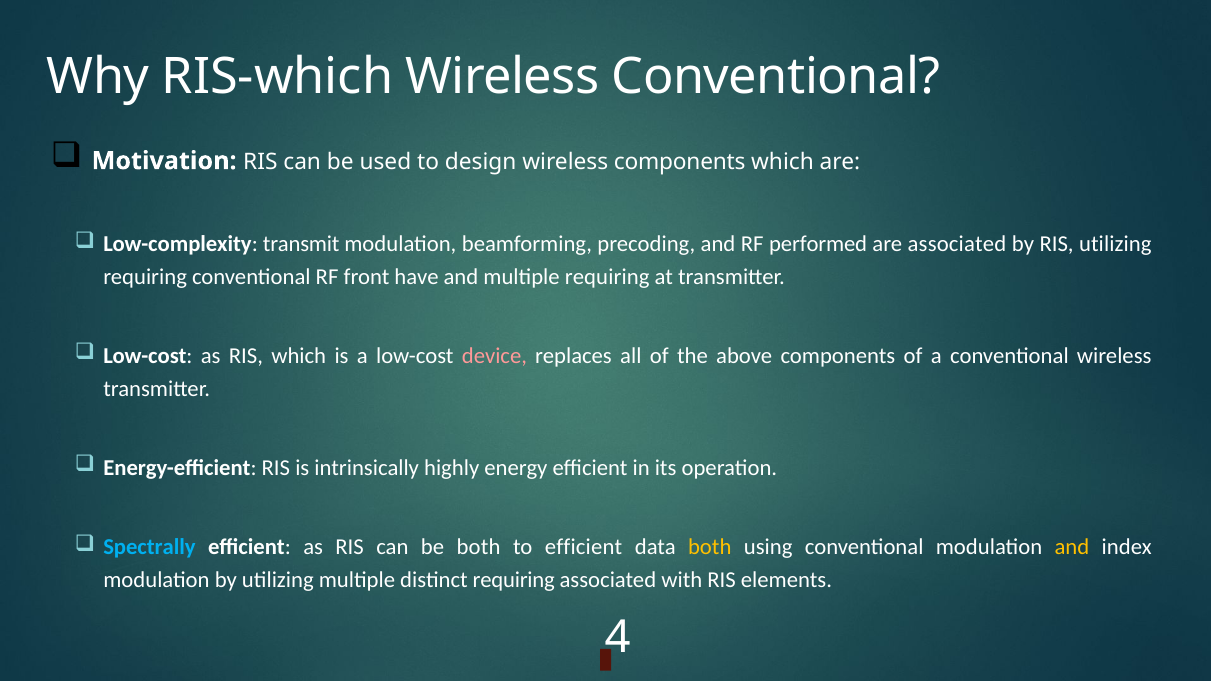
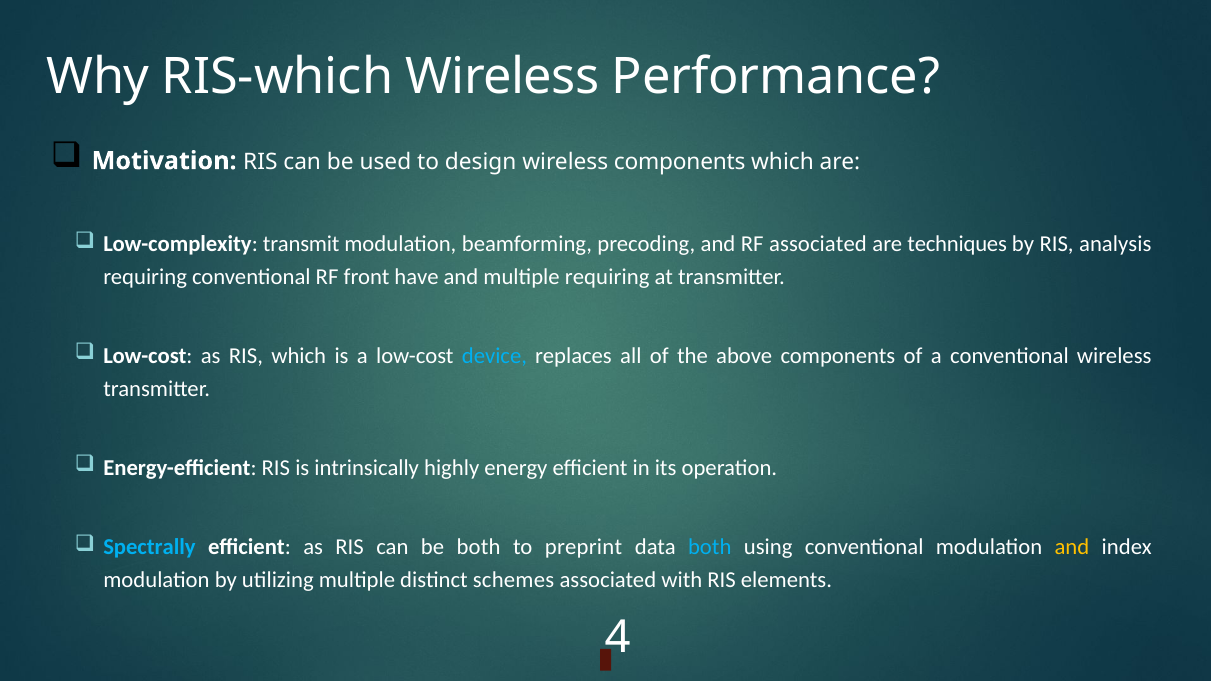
Wireless Conventional: Conventional -> Performance (776, 76)
RF performed: performed -> associated (818, 244)
are associated: associated -> techniques (957, 244)
RIS utilizing: utilizing -> analysis (1115, 244)
device colour: pink -> light blue (494, 356)
to efficient: efficient -> preprint (584, 547)
both colour: yellow -> light blue (710, 547)
distinct requiring: requiring -> schemes (514, 580)
